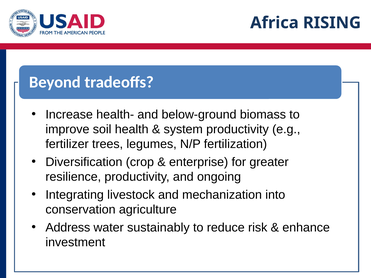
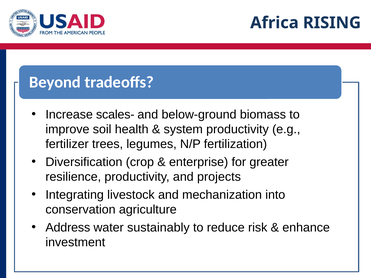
health-: health- -> scales- (115, 115)
ongoing: ongoing -> projects (219, 177)
